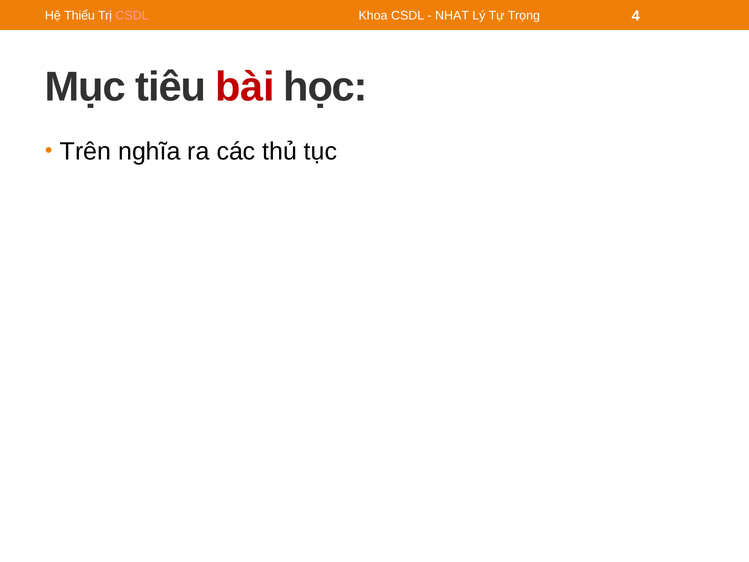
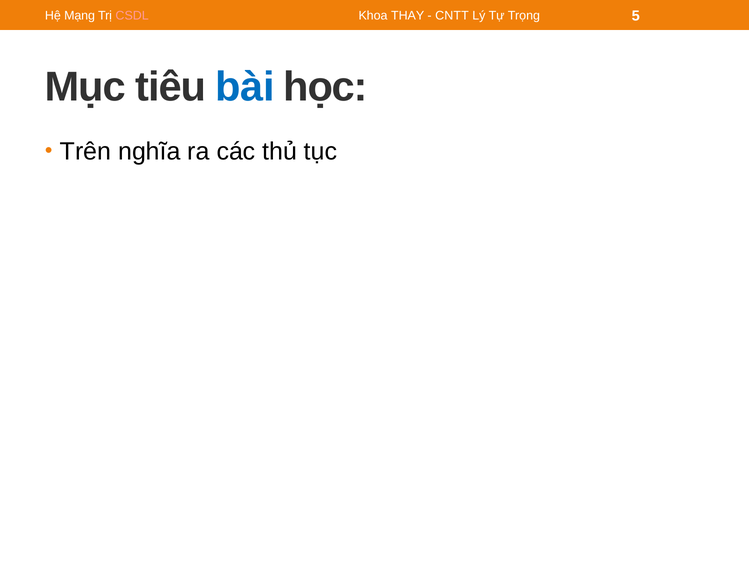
Thiểu: Thiểu -> Mạng (80, 16)
Khoa CSDL: CSDL -> THAY (408, 16)
NHAT: NHAT -> CNTT (452, 16)
4: 4 -> 5 (636, 16)
bài colour: red -> blue (245, 87)
